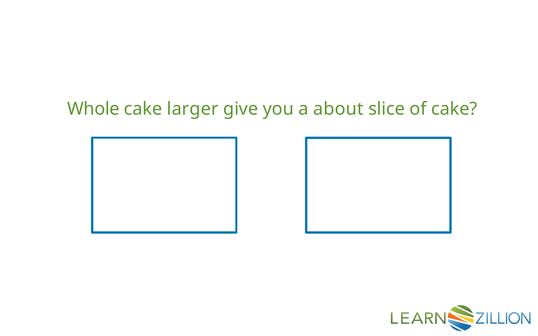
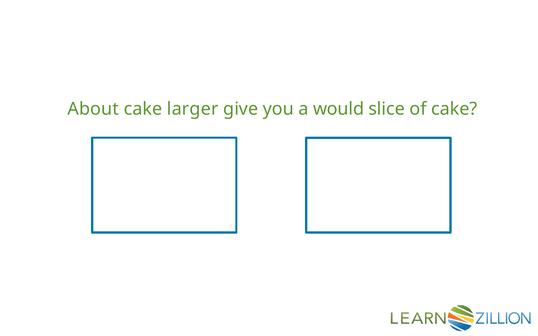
Whole: Whole -> About (93, 109)
about: about -> would (339, 109)
